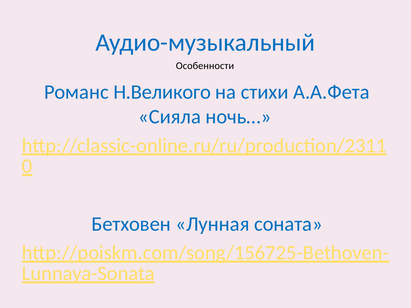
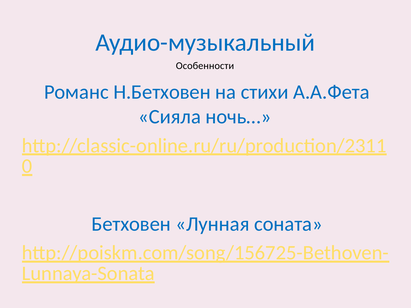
Н.Великого: Н.Великого -> Н.Бетховен (162, 92)
